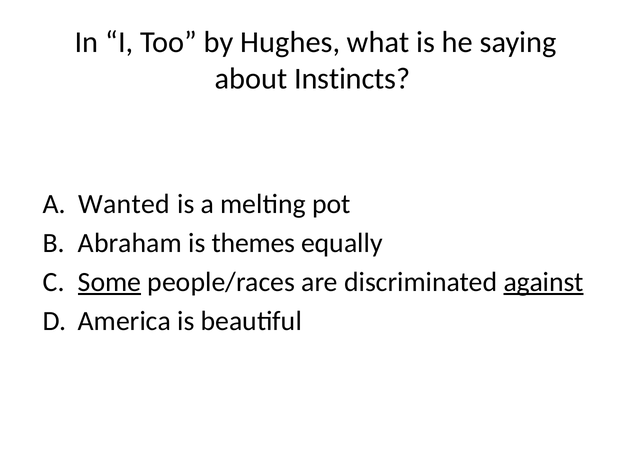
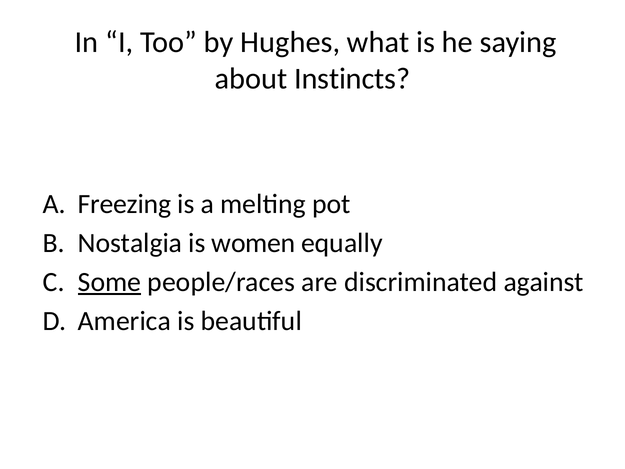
Wanted: Wanted -> Freezing (124, 204)
Abraham: Abraham -> Nostalgia (130, 243)
themes: themes -> women (253, 243)
against underline: present -> none (544, 282)
